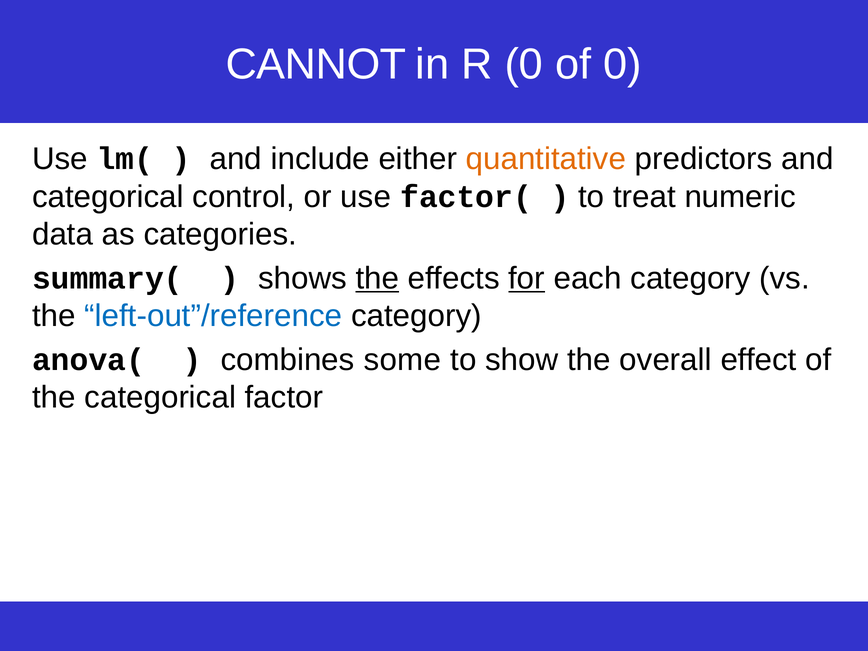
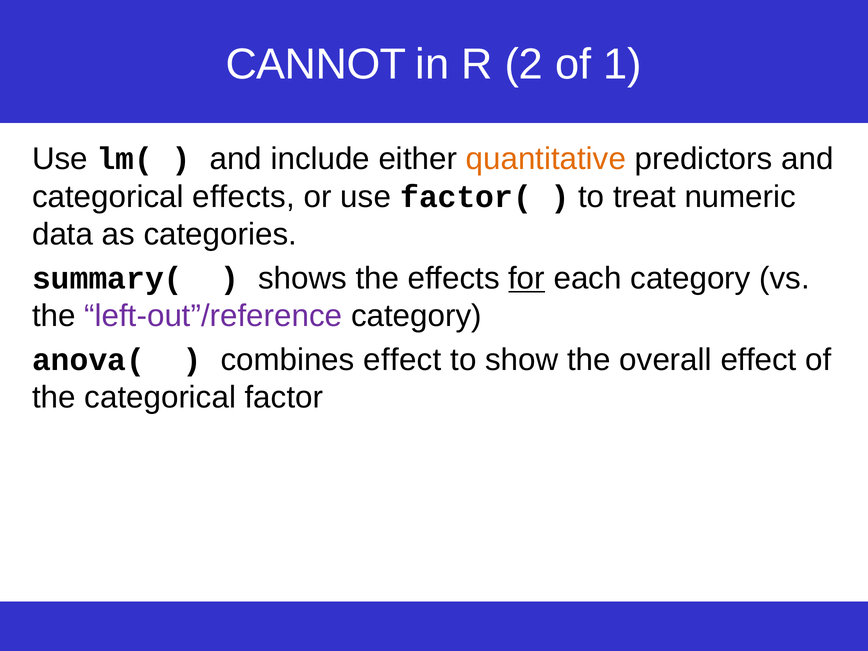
R 0: 0 -> 2 (524, 65)
of 0: 0 -> 1 (623, 65)
categorical control: control -> effects (244, 197)
the underline: present -> none (377, 278)
left-out”/reference colour: blue -> purple (213, 316)
combines some: some -> effect (402, 360)
